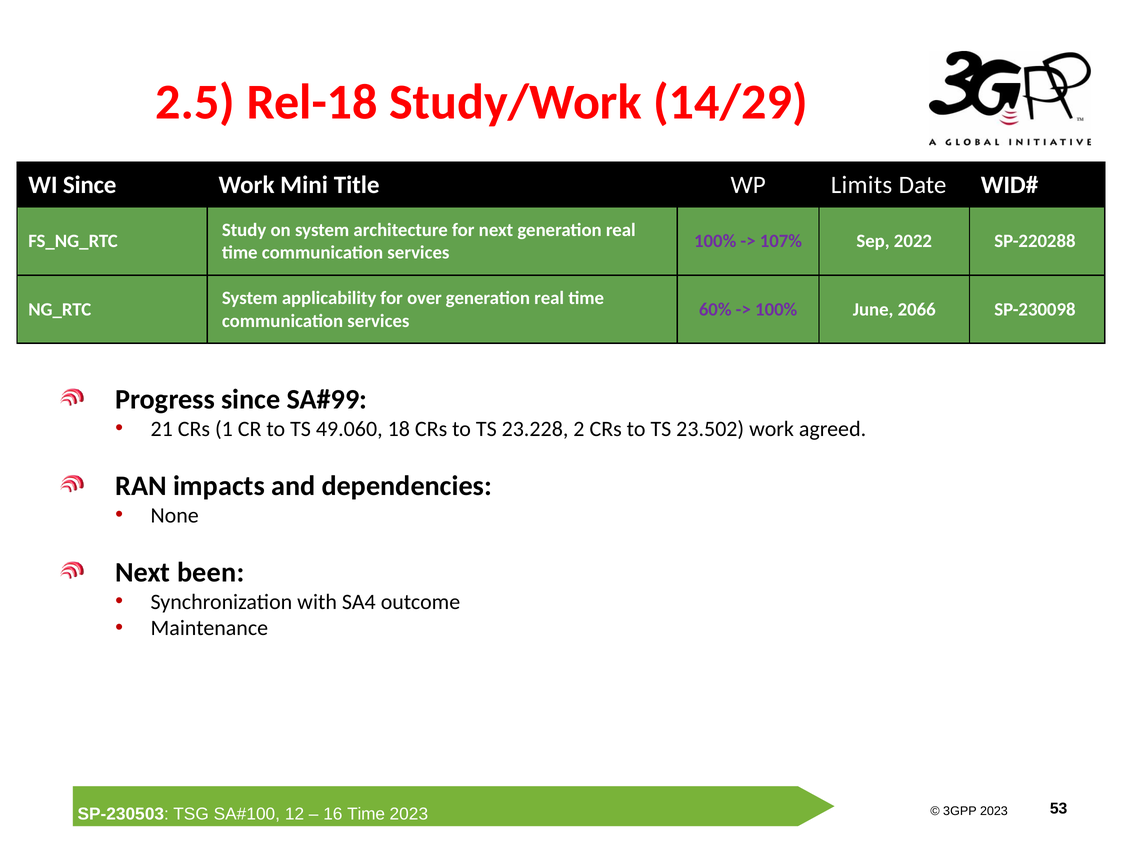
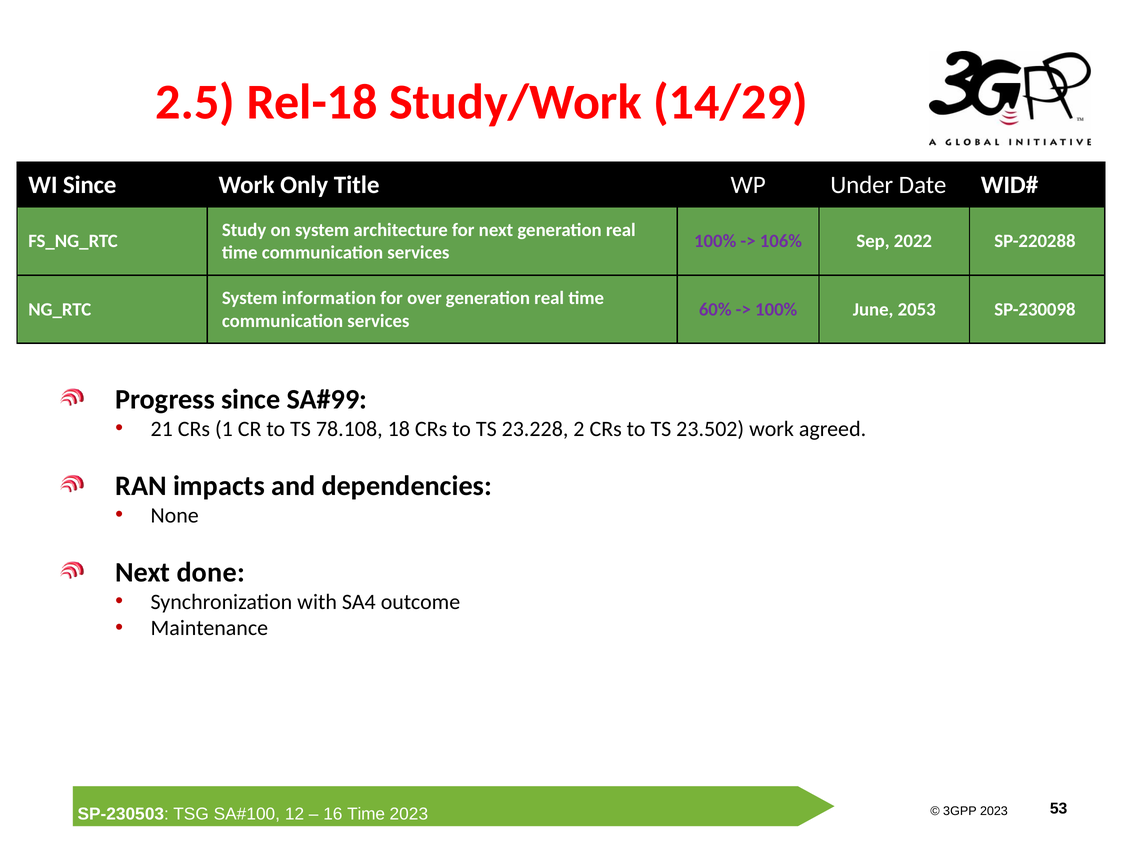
Mini: Mini -> Only (304, 185)
Limits: Limits -> Under (862, 185)
107%: 107% -> 106% (781, 242)
applicability: applicability -> information (329, 298)
2066: 2066 -> 2053 (917, 310)
49.060: 49.060 -> 78.108 (349, 429)
been: been -> done (211, 573)
